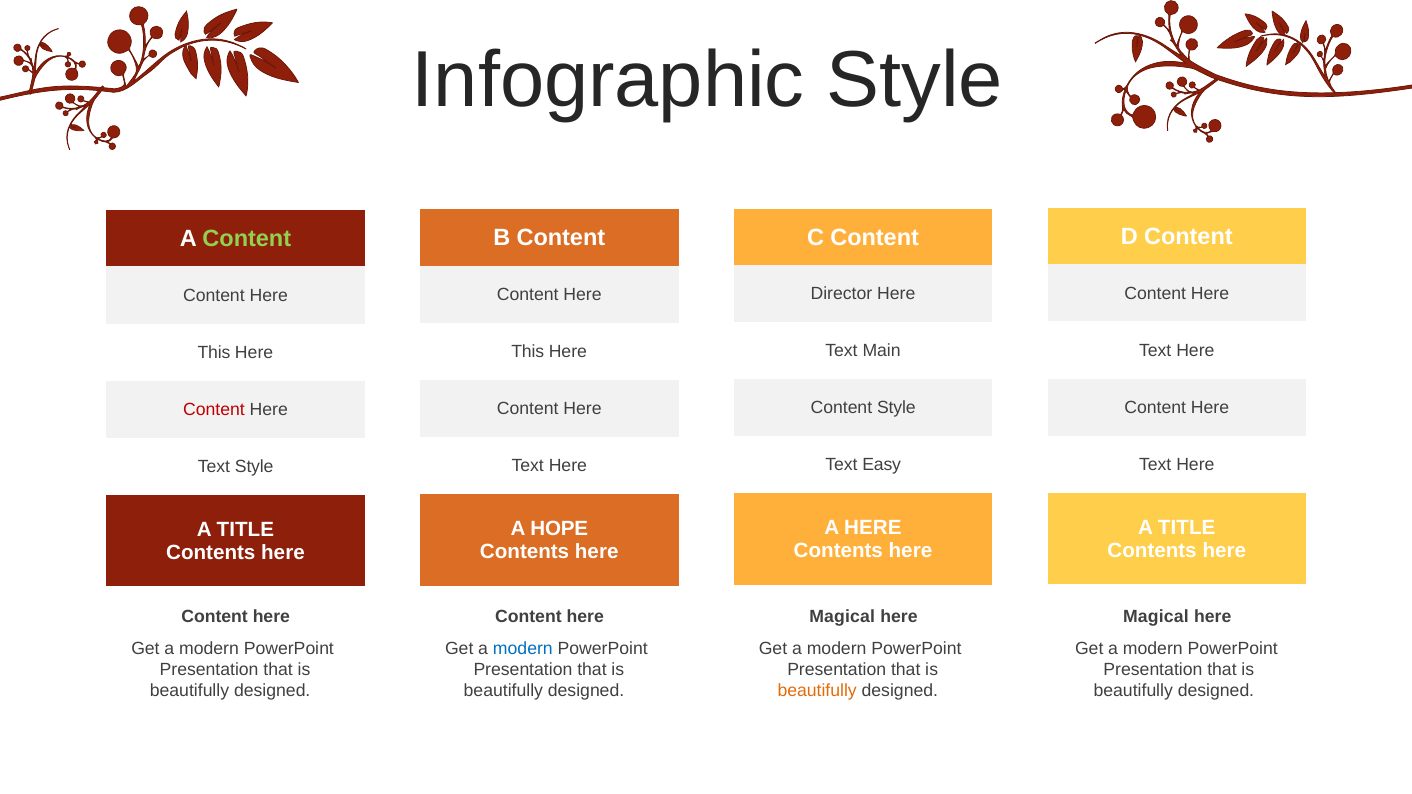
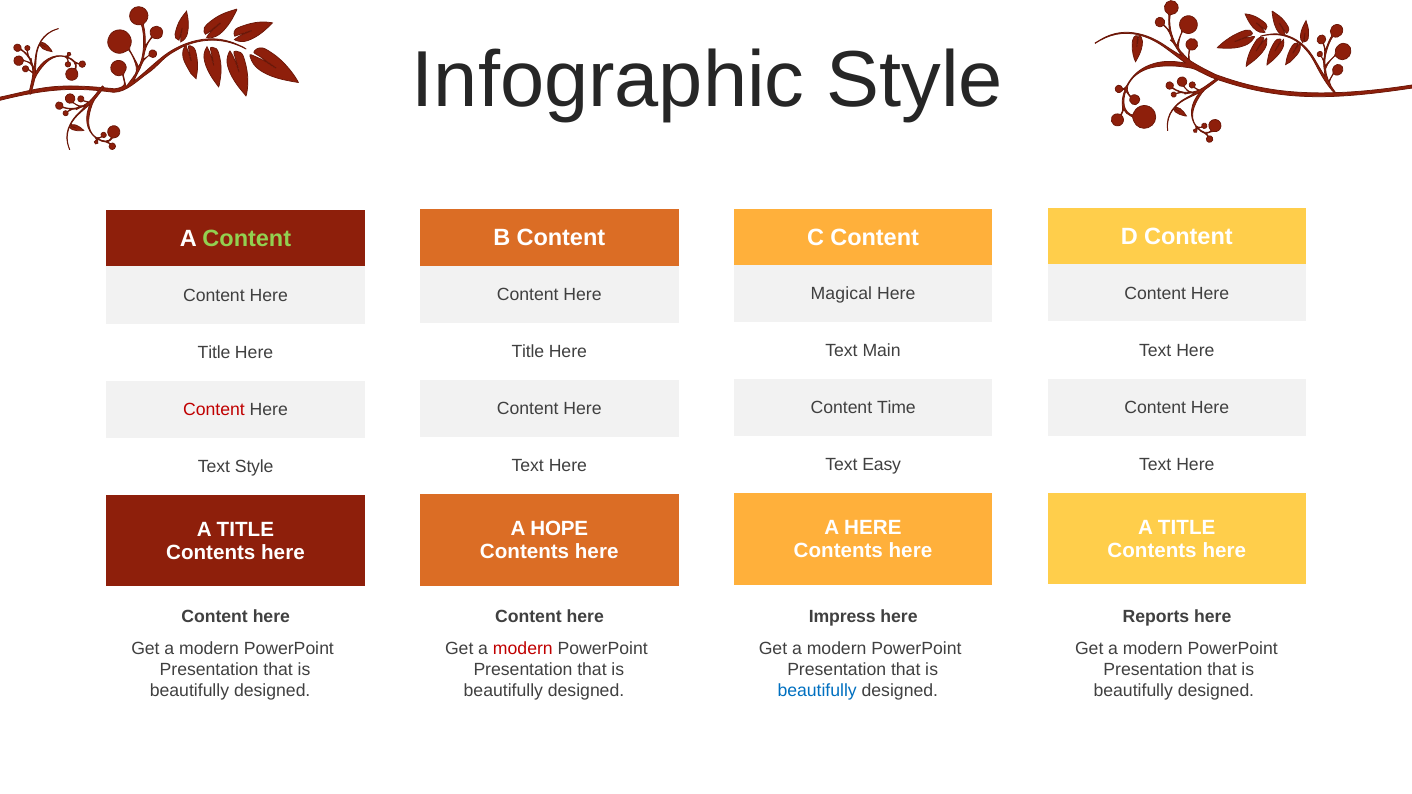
Director: Director -> Magical (841, 294)
This: This -> Title (528, 352)
This: This -> Title (214, 352)
Content Style: Style -> Time (896, 408)
Magical: Magical -> Impress (842, 617)
Magical: Magical -> Reports (1156, 617)
modern colour: blue -> red (523, 649)
beautifully colour: orange -> blue (817, 691)
